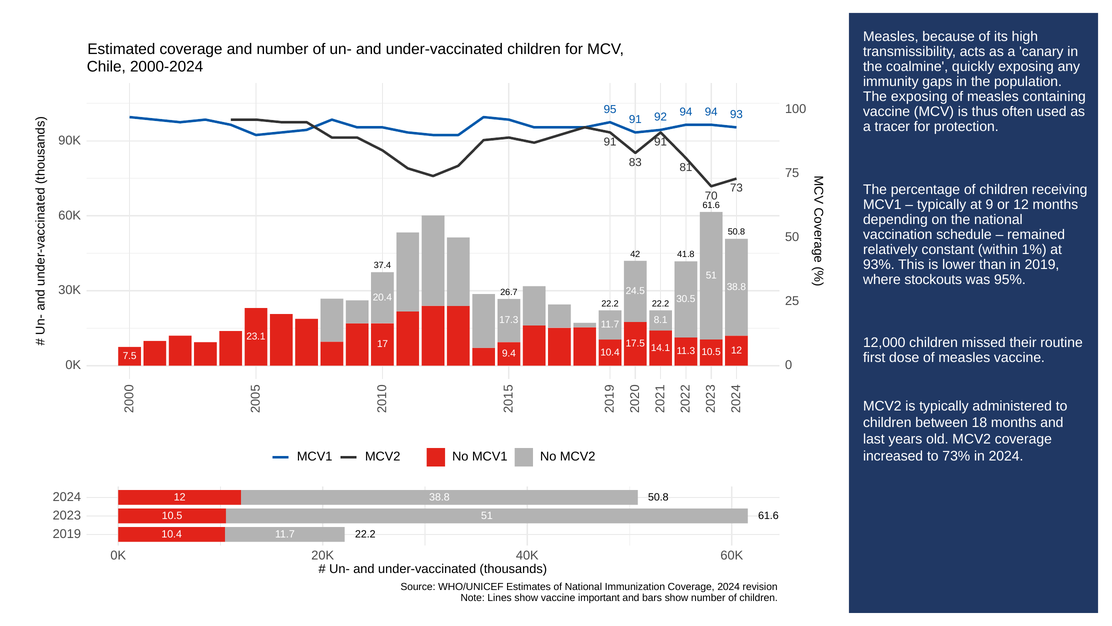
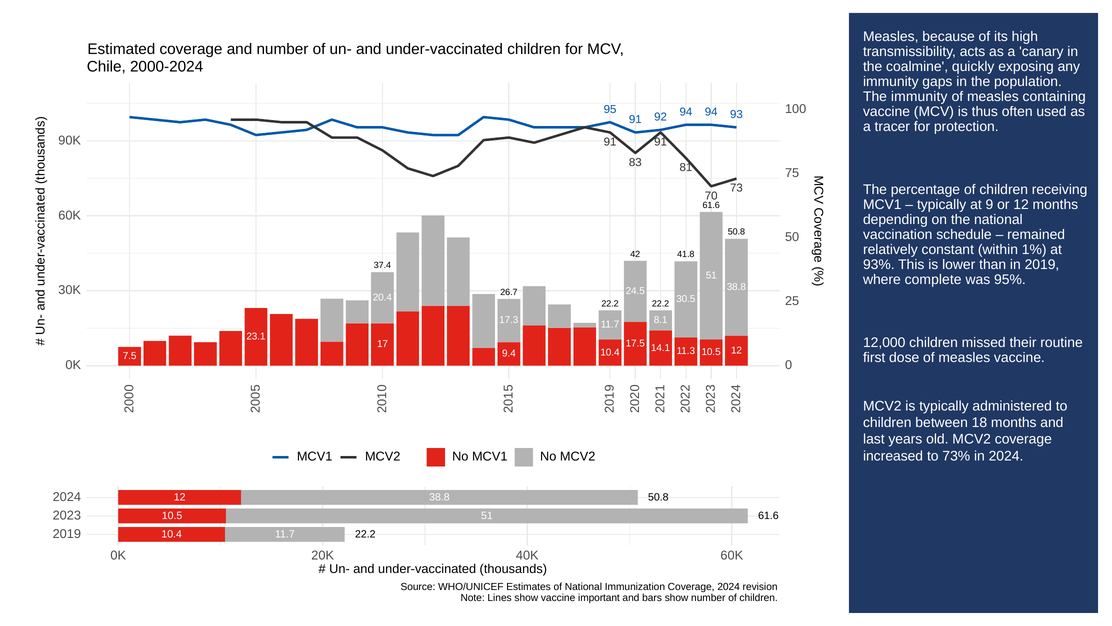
The exposing: exposing -> immunity (919, 97)
stockouts: stockouts -> complete (933, 279)
